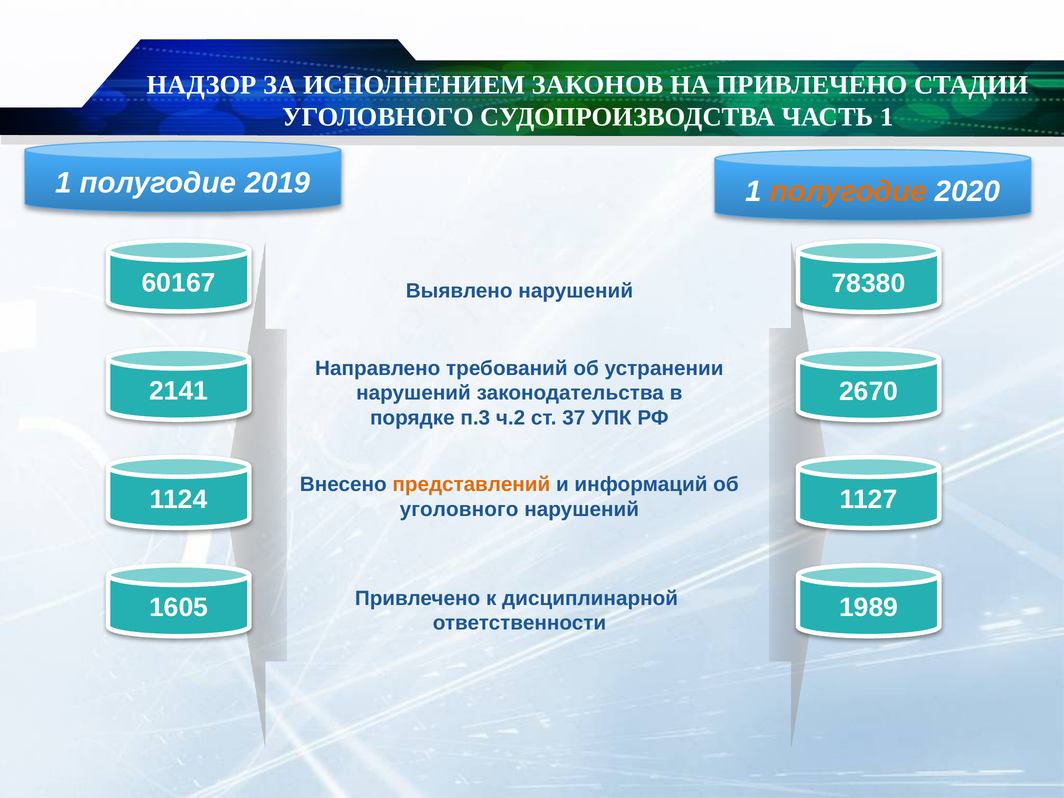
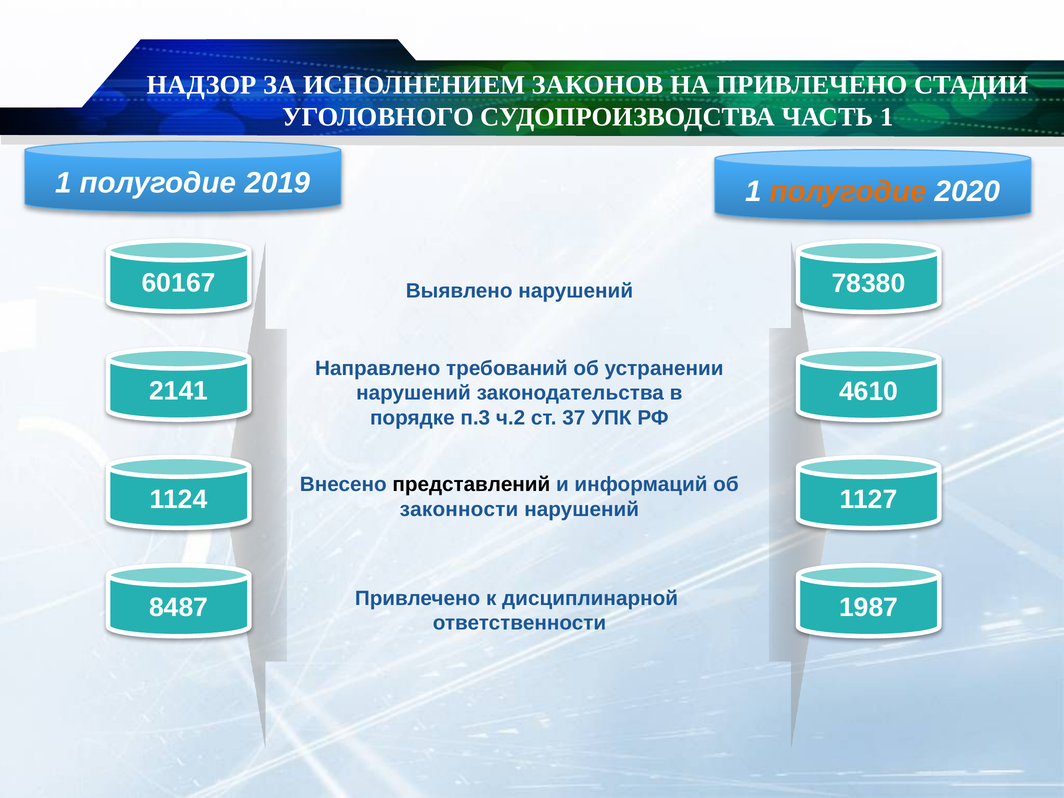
2670: 2670 -> 4610 (869, 391)
представлений colour: orange -> black (471, 485)
уголовного: уголовного -> законности (459, 509)
1605: 1605 -> 8487 (179, 608)
1989: 1989 -> 1987 (869, 608)
